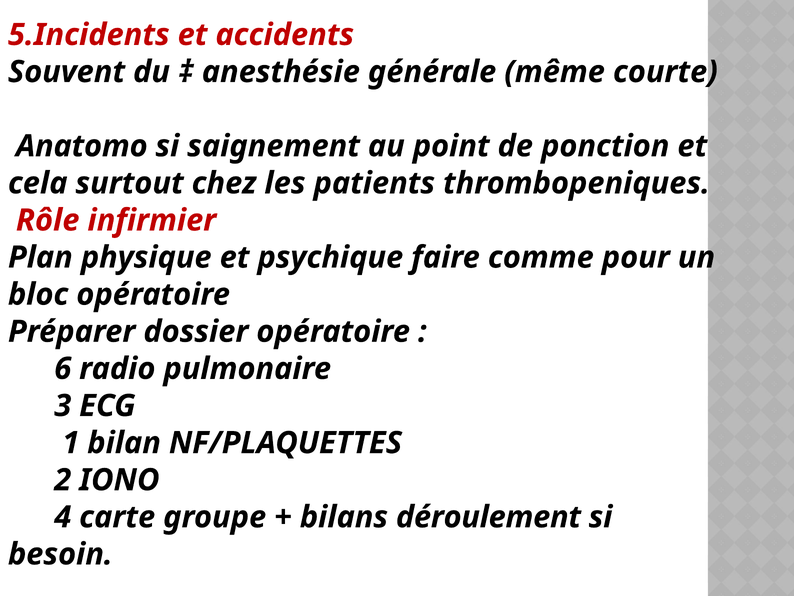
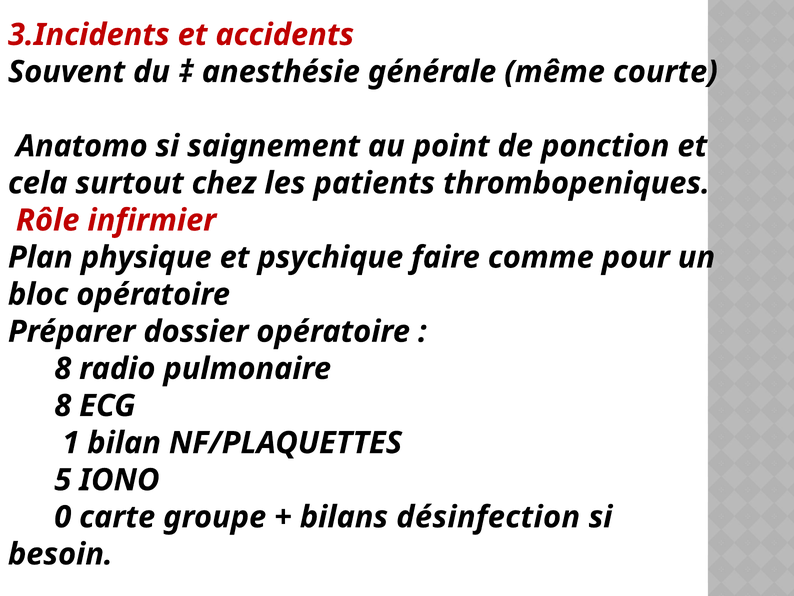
5.Incidents: 5.Incidents -> 3.Incidents (89, 35)
6: 6 -> 8 (63, 368)
3: 3 -> 8 (63, 406)
2: 2 -> 5 (63, 480)
4: 4 -> 0 (63, 517)
déroulement: déroulement -> désinfection (488, 517)
